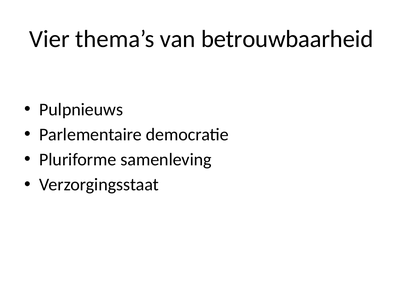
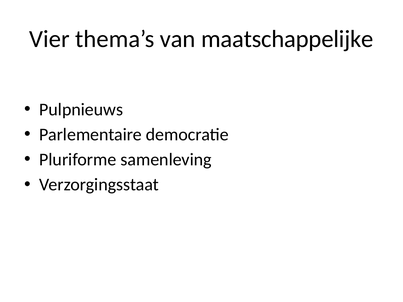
betrouwbaarheid: betrouwbaarheid -> maatschappelijke (287, 39)
